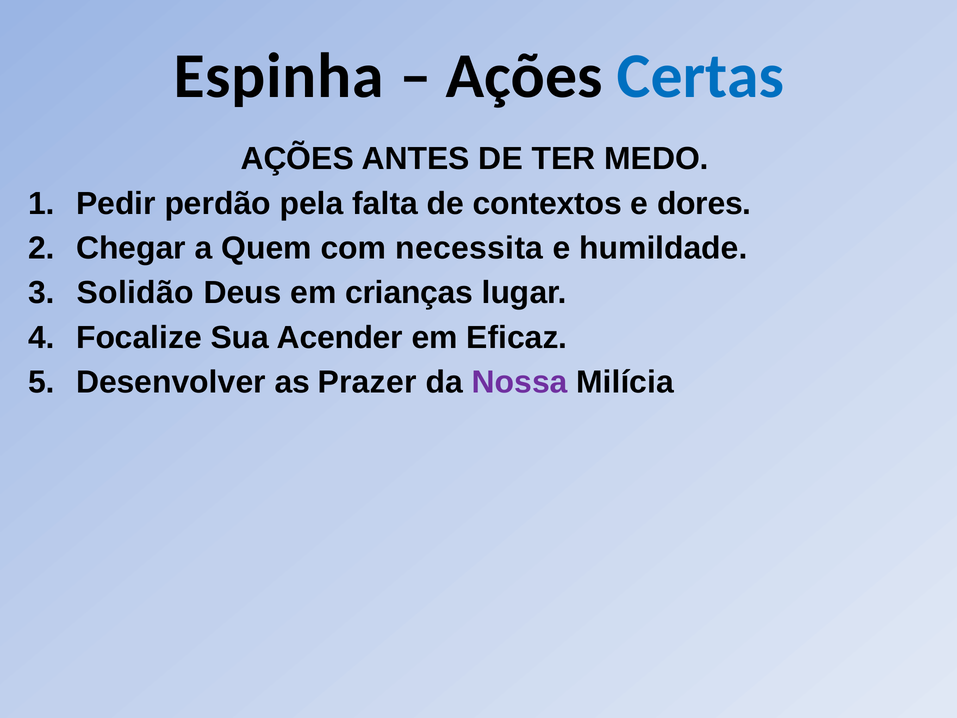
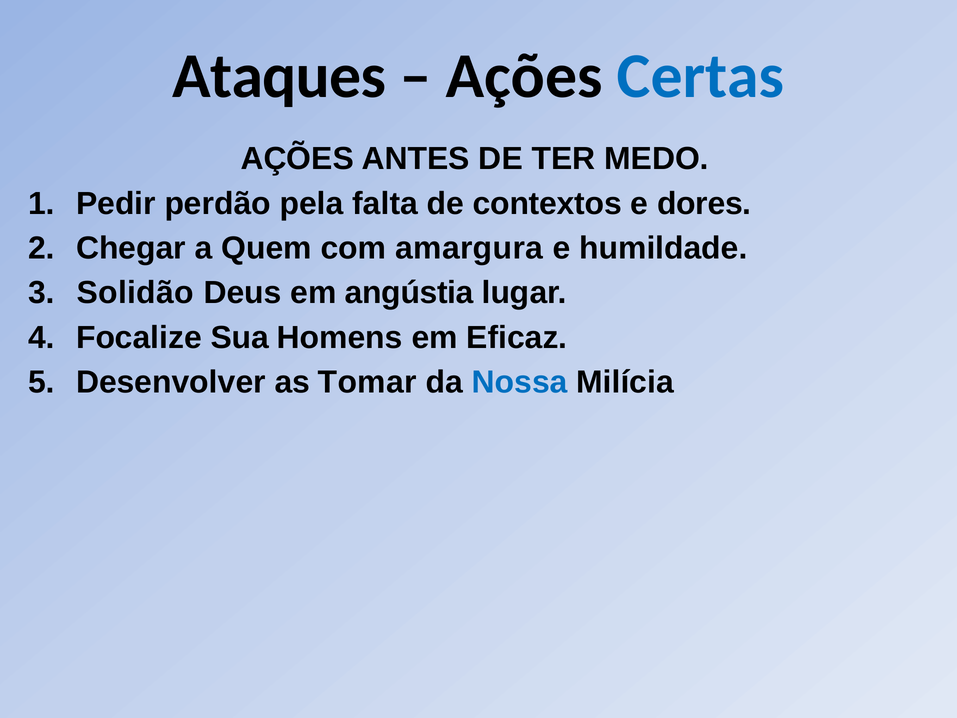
Espinha: Espinha -> Ataques (279, 76)
necessita: necessita -> amargura (469, 248)
crianças: crianças -> angústia (409, 293)
Acender: Acender -> Homens (340, 337)
Prazer: Prazer -> Tomar (367, 382)
Nossa colour: purple -> blue (520, 382)
